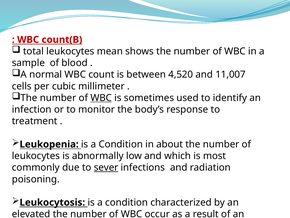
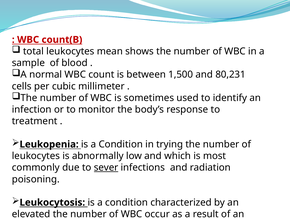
4,520: 4,520 -> 1,500 (181, 74)
11,007: 11,007 -> 80,231 (231, 74)
WBC underline: present -> none (101, 98)
about: about -> trying (170, 144)
